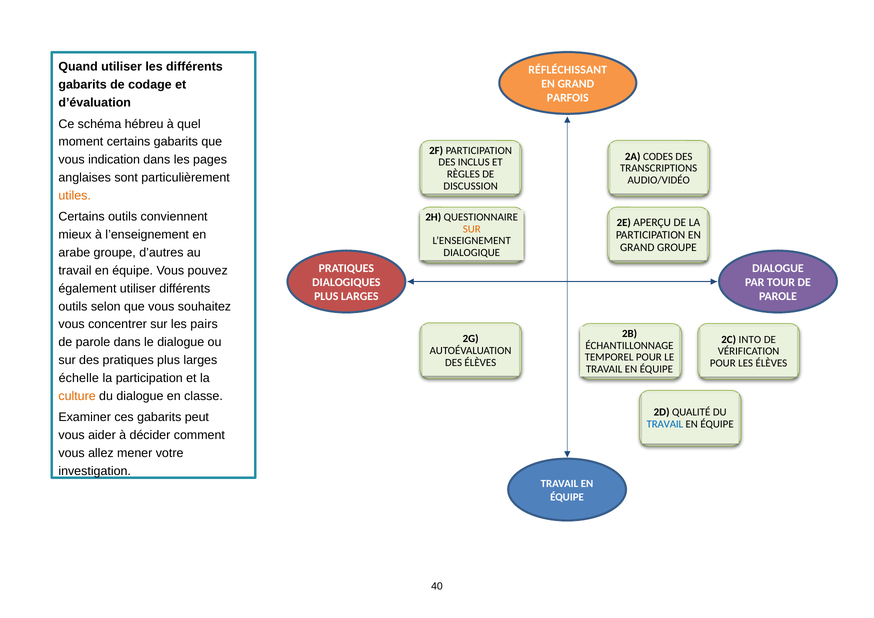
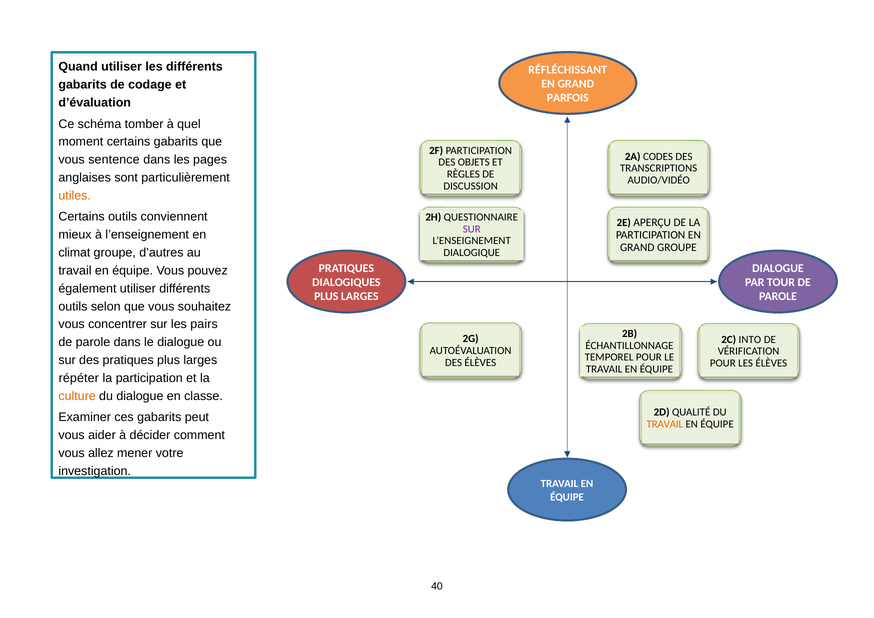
hébreu: hébreu -> tomber (144, 124)
indication: indication -> sentence (114, 160)
INCLUS: INCLUS -> OBJETS (474, 162)
SUR colour: orange -> purple (472, 229)
arabe: arabe -> climat (74, 253)
échelle: échelle -> répéter (79, 378)
TRAVAIL colour: blue -> orange (665, 424)
